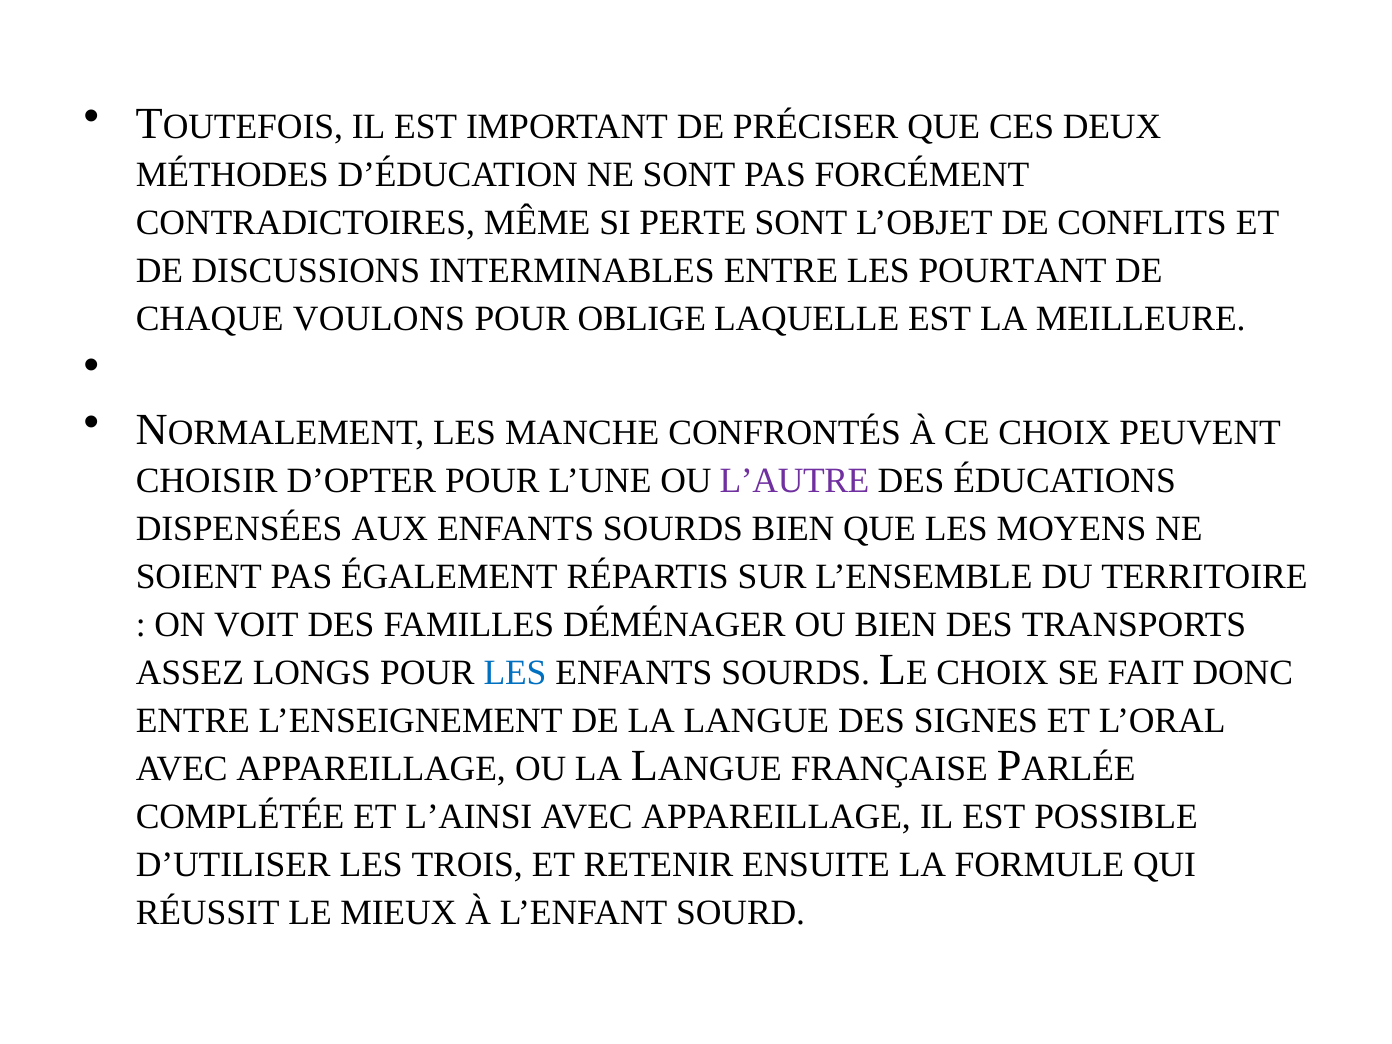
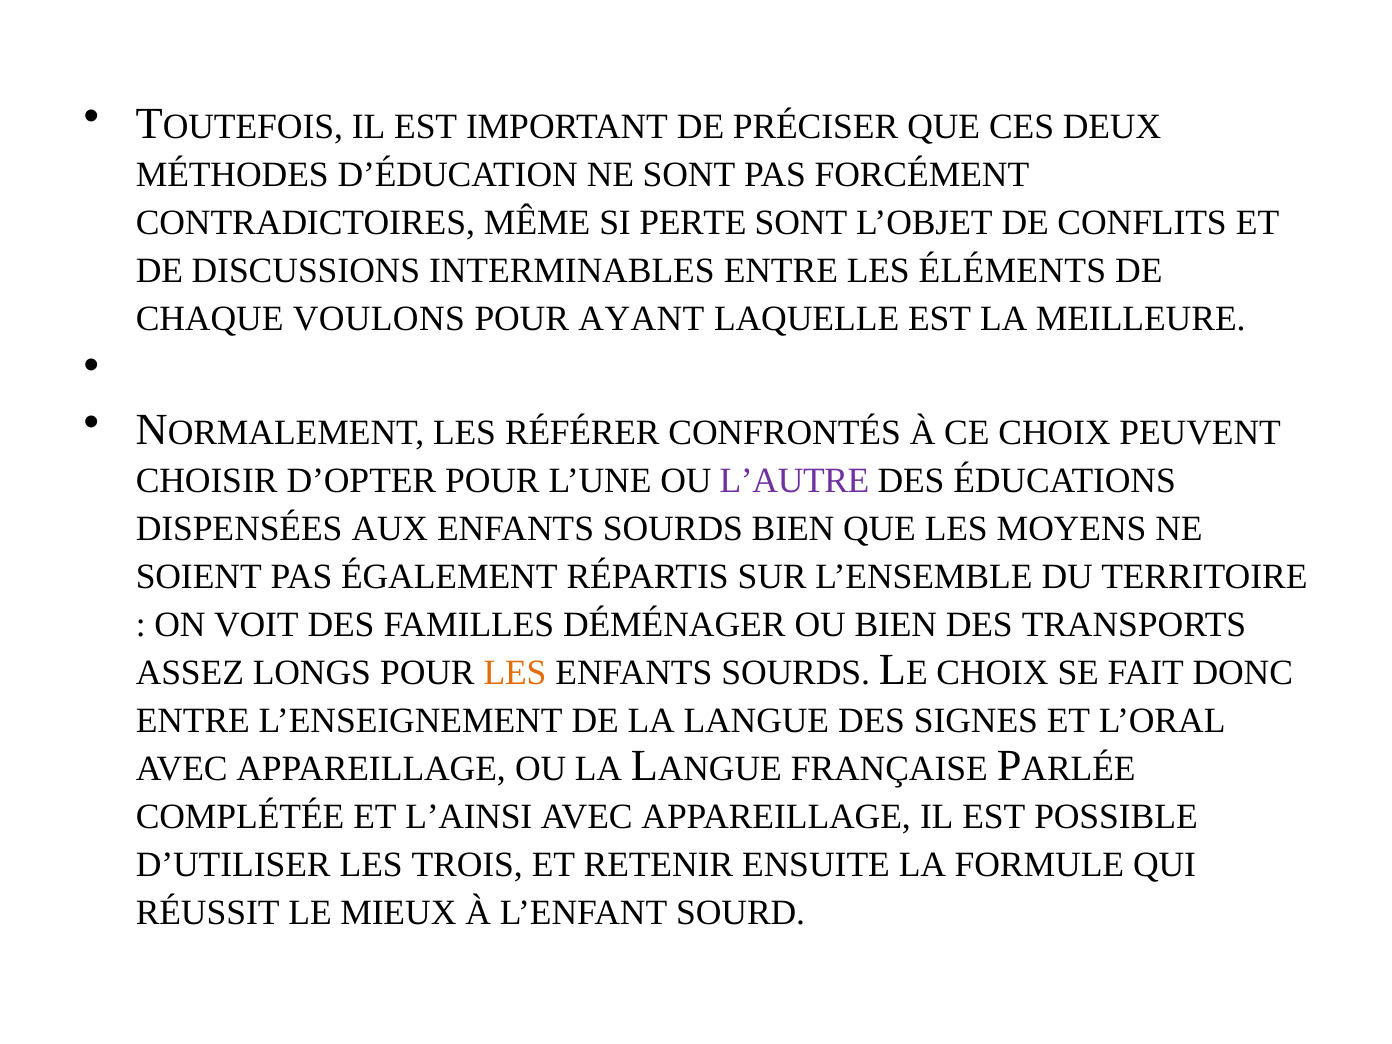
POURTANT: POURTANT -> ÉLÉMENTS (1012, 271)
OBLIGE: OBLIGE -> AYANT (641, 319)
MANCHE: MANCHE -> RÉFÉRER (582, 433)
LES colour: blue -> orange (515, 673)
